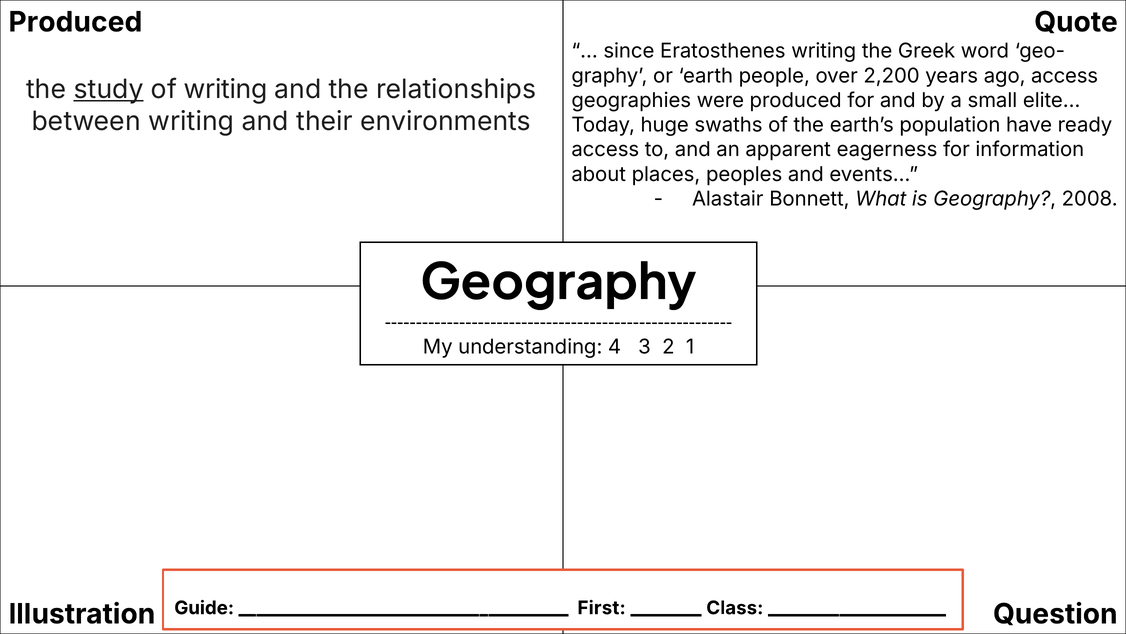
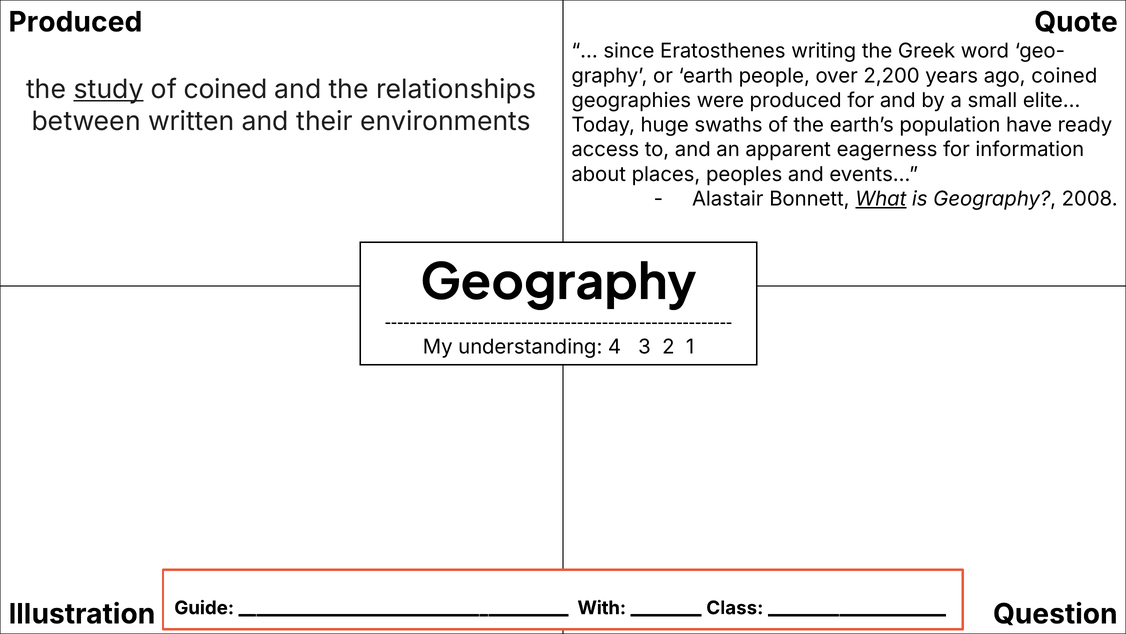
ago access: access -> coined (1064, 76)
of writing: writing -> coined (226, 89)
between writing: writing -> written (191, 122)
What underline: none -> present (881, 199)
First: First -> With (602, 607)
